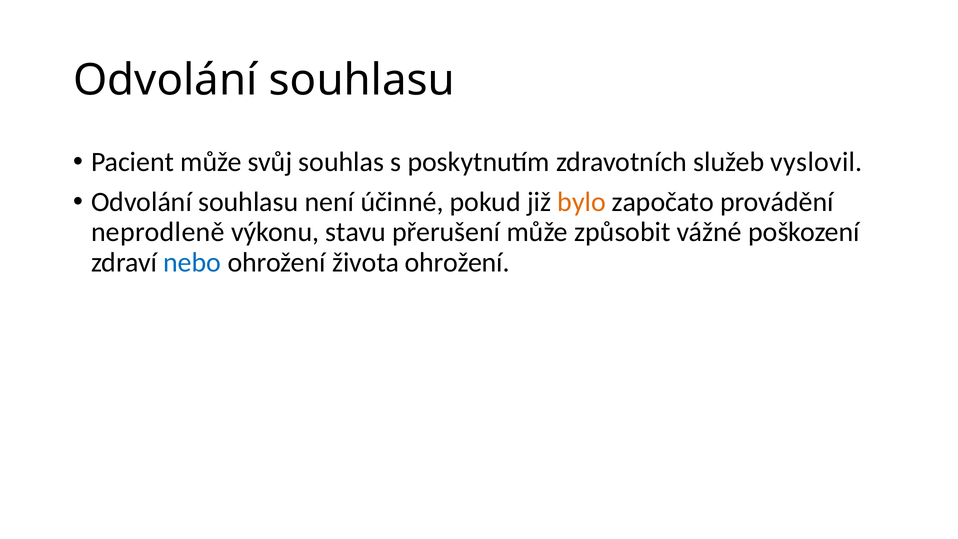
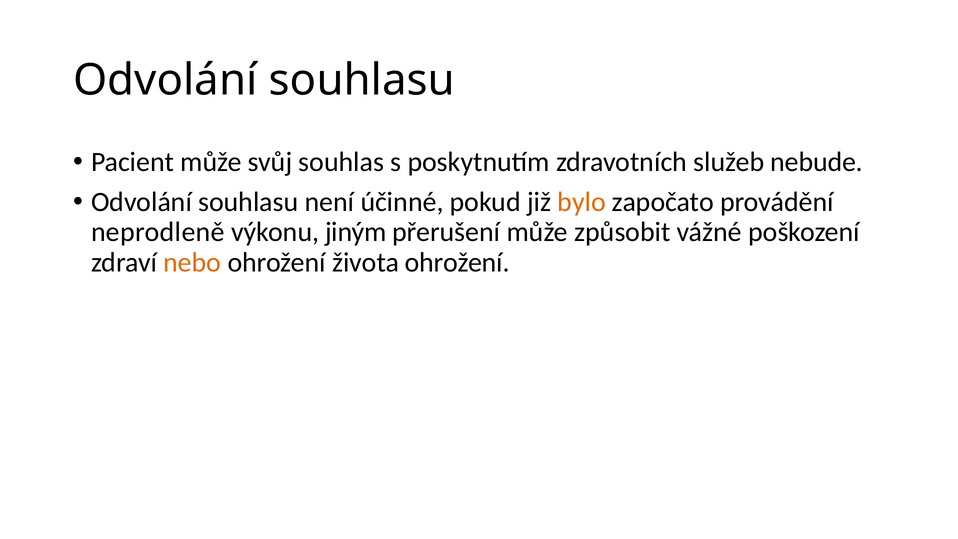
vyslovil: vyslovil -> nebude (817, 162)
stavu: stavu -> jiným (356, 232)
nebo colour: blue -> orange (192, 262)
